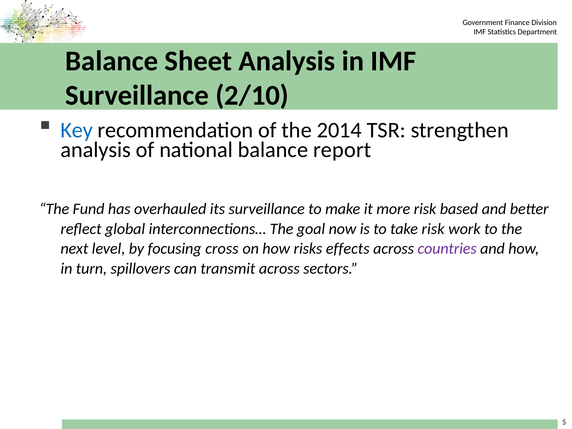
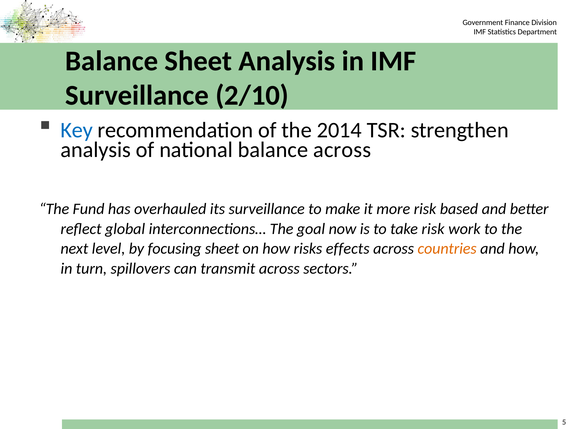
balance report: report -> across (342, 150)
focusing cross: cross -> sheet (222, 249)
countries colour: purple -> orange (447, 249)
